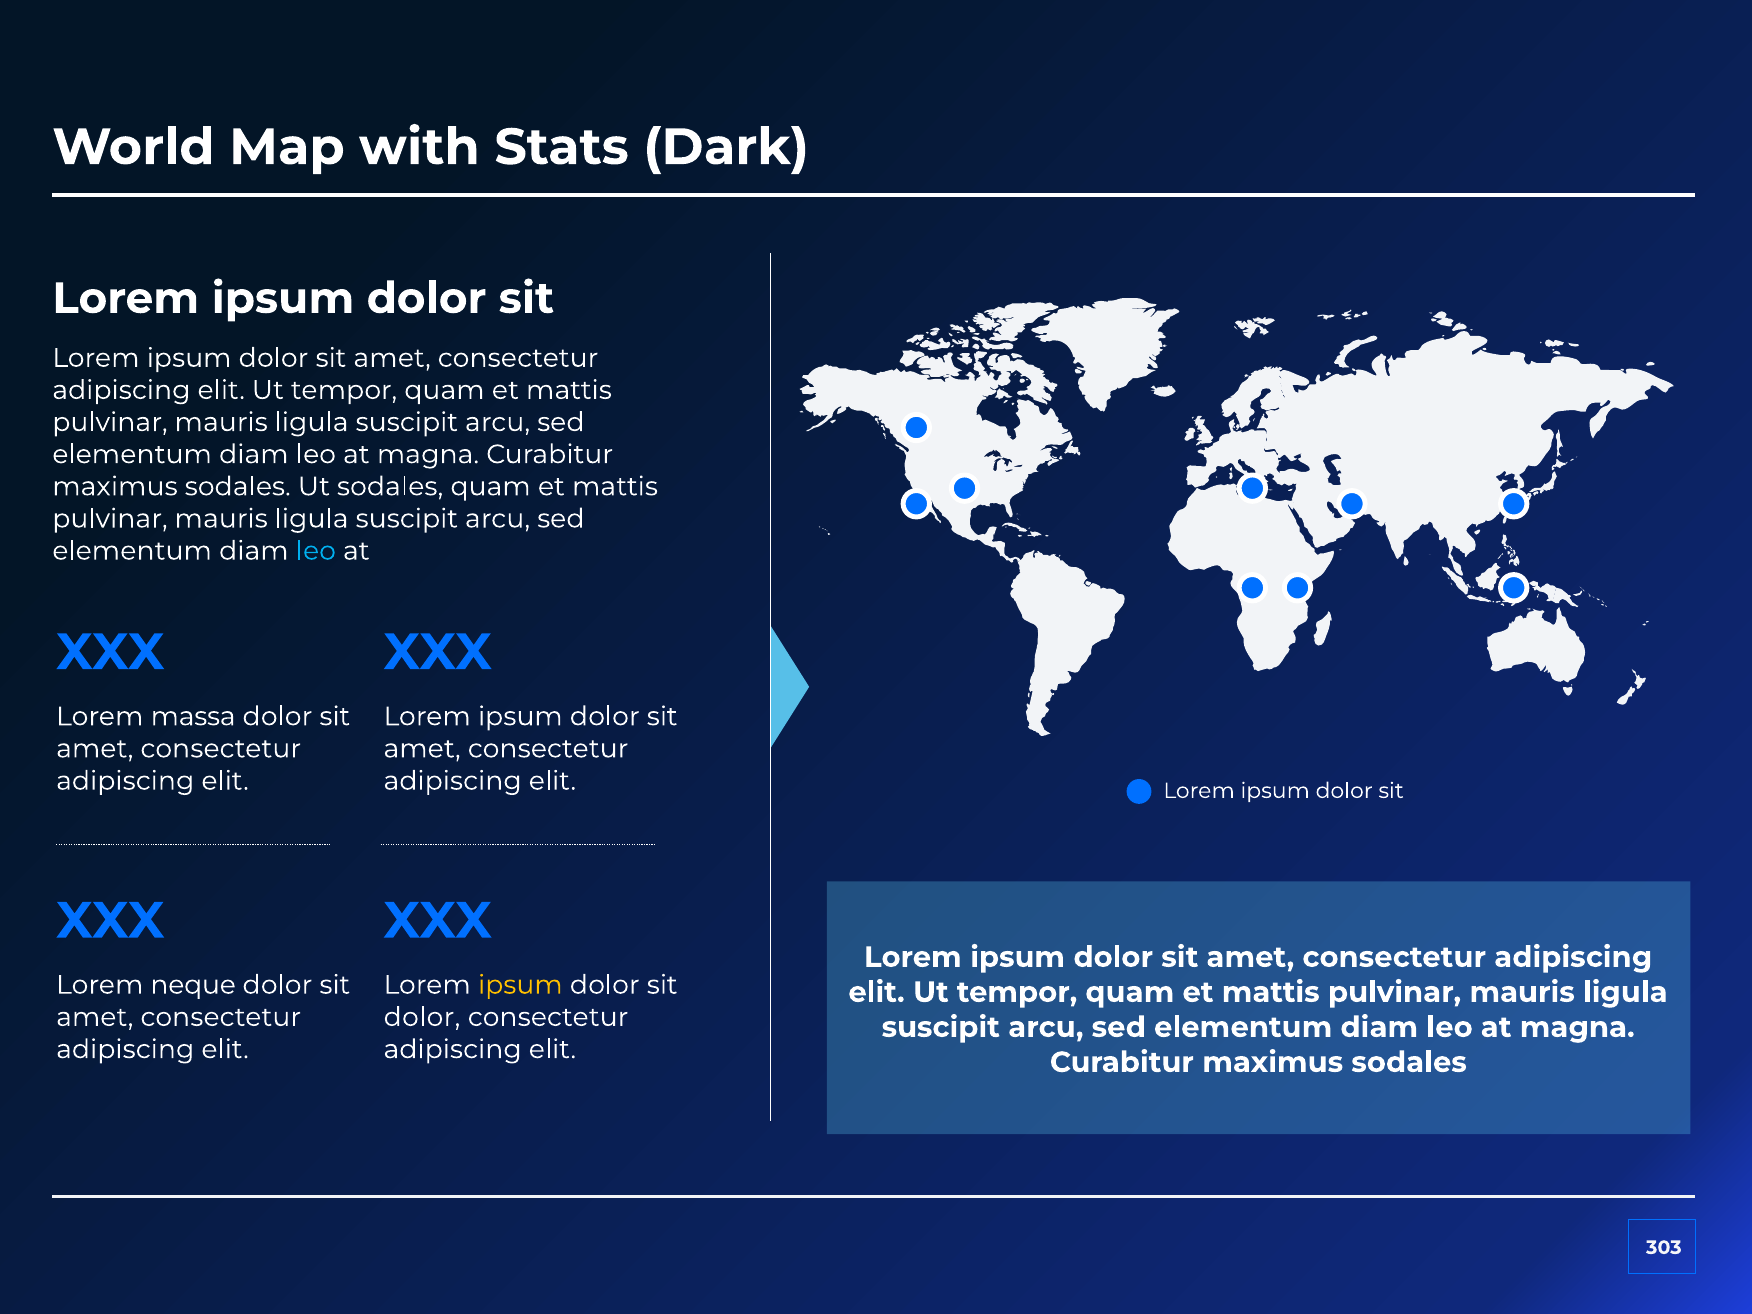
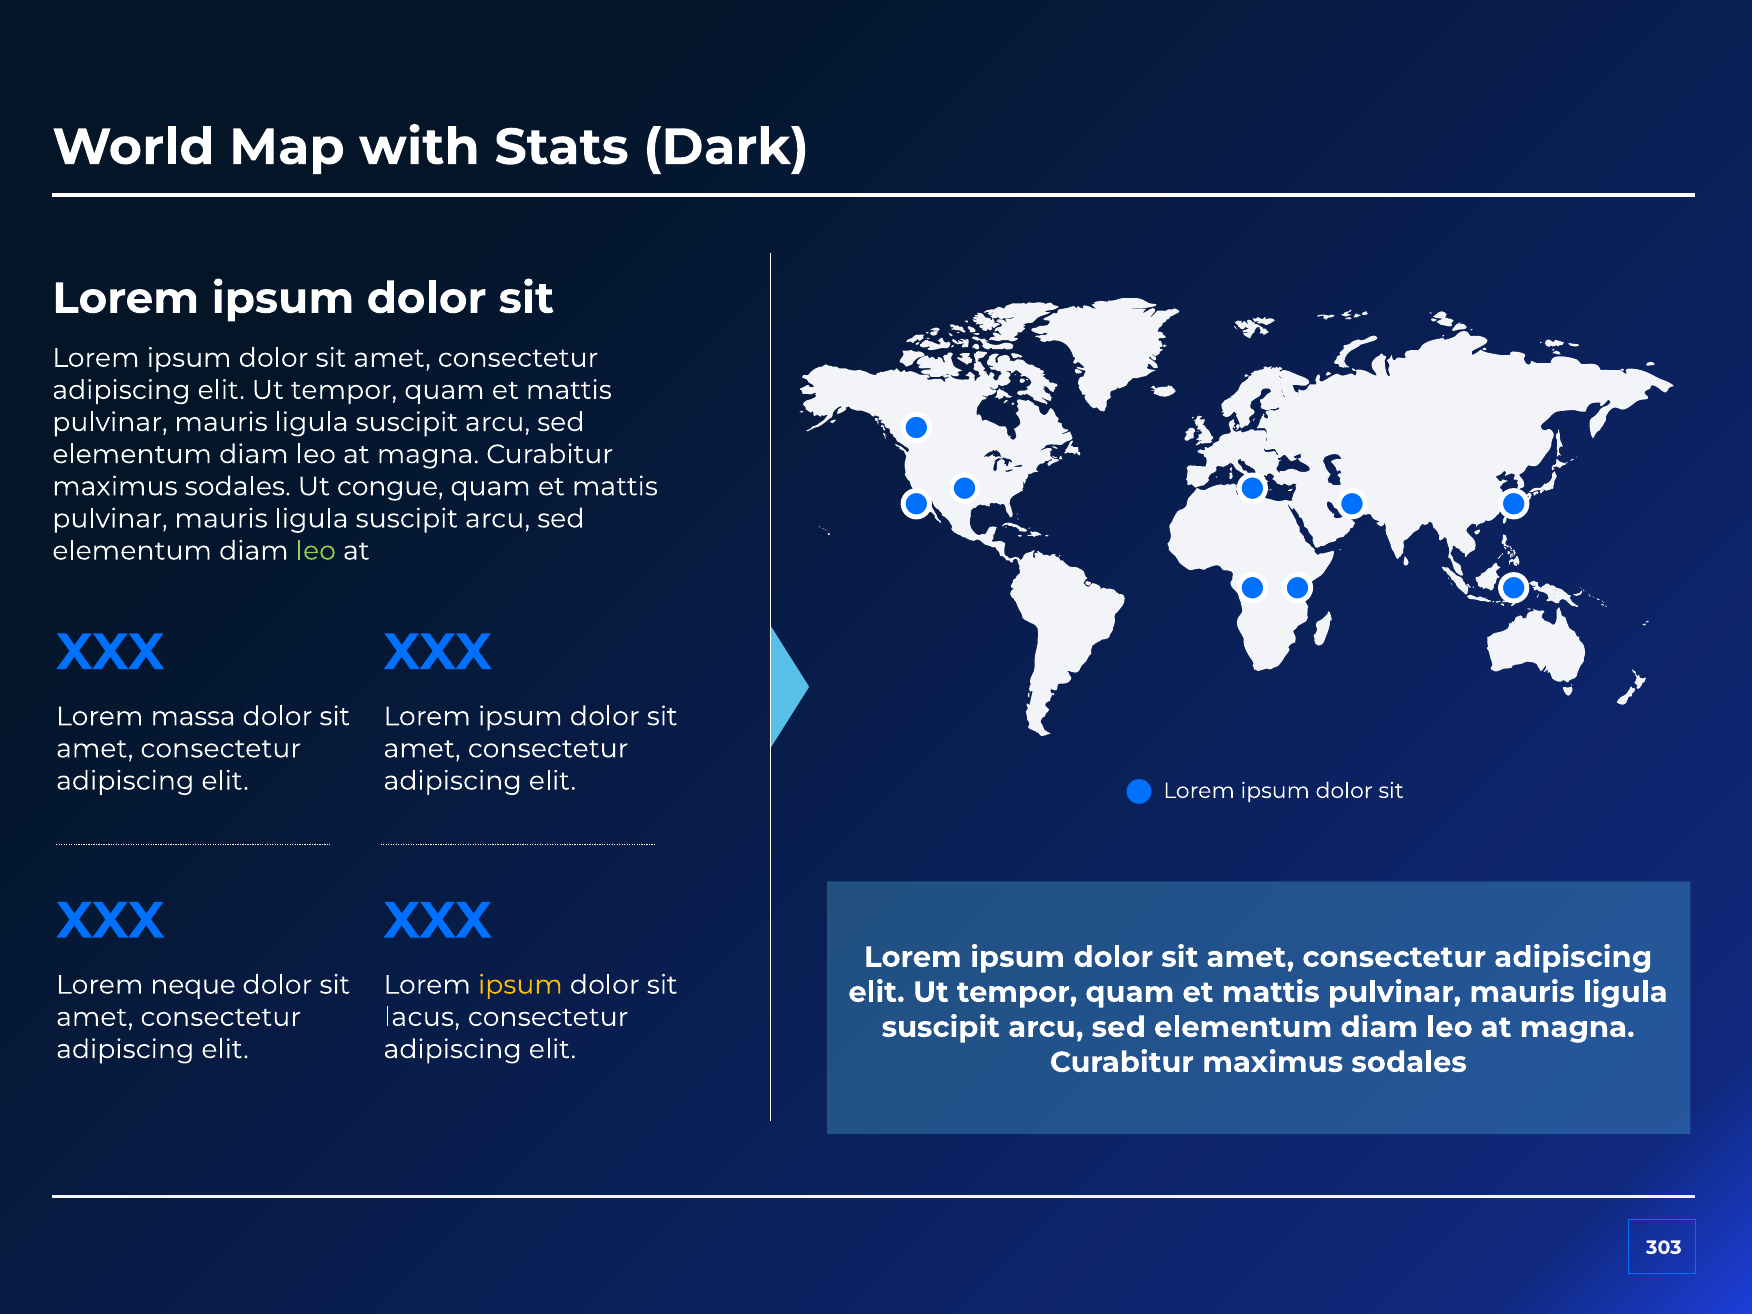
Ut sodales: sodales -> congue (390, 487)
leo colour: light blue -> light green (316, 551)
dolor: dolor -> lacus (422, 1017)
